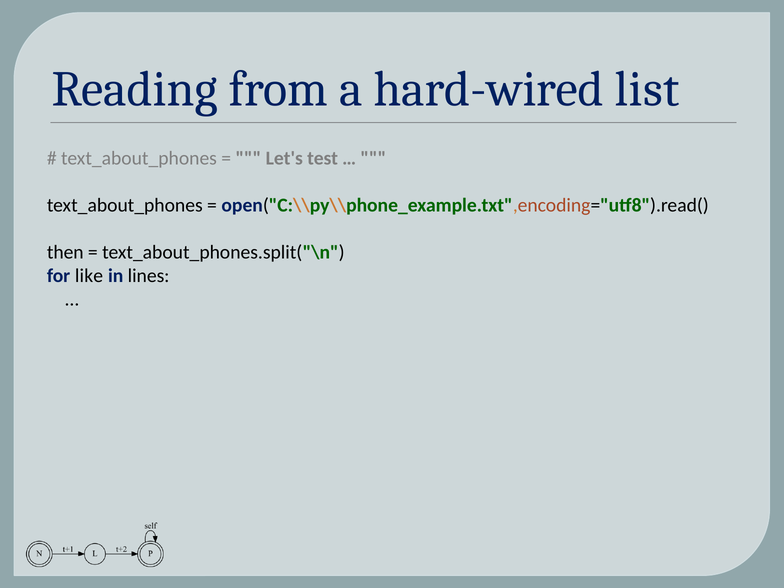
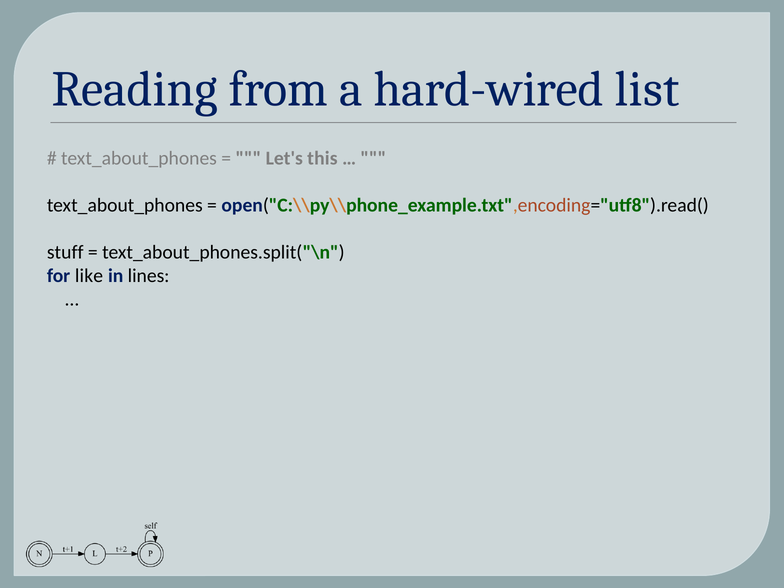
test: test -> this (322, 158)
then: then -> stuff (65, 252)
